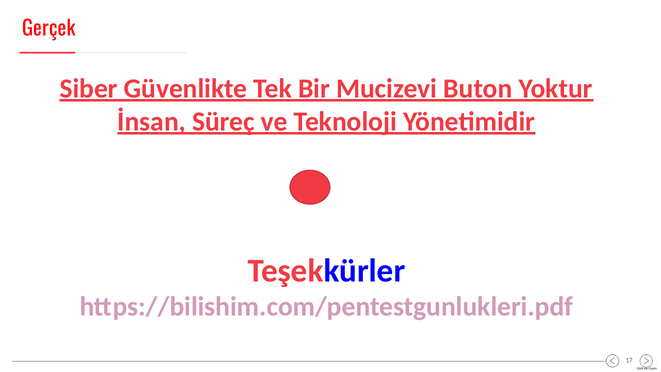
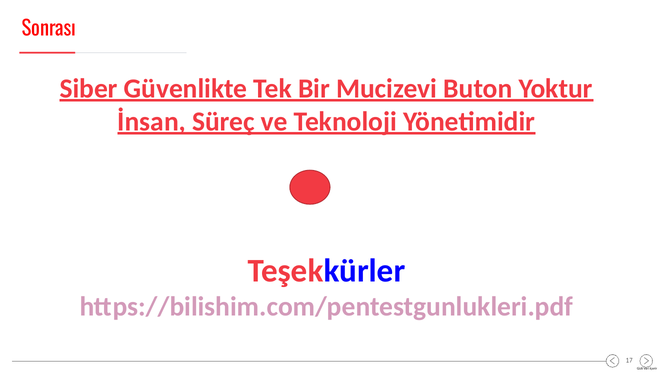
Gerçek: Gerçek -> Sonrası (49, 29)
